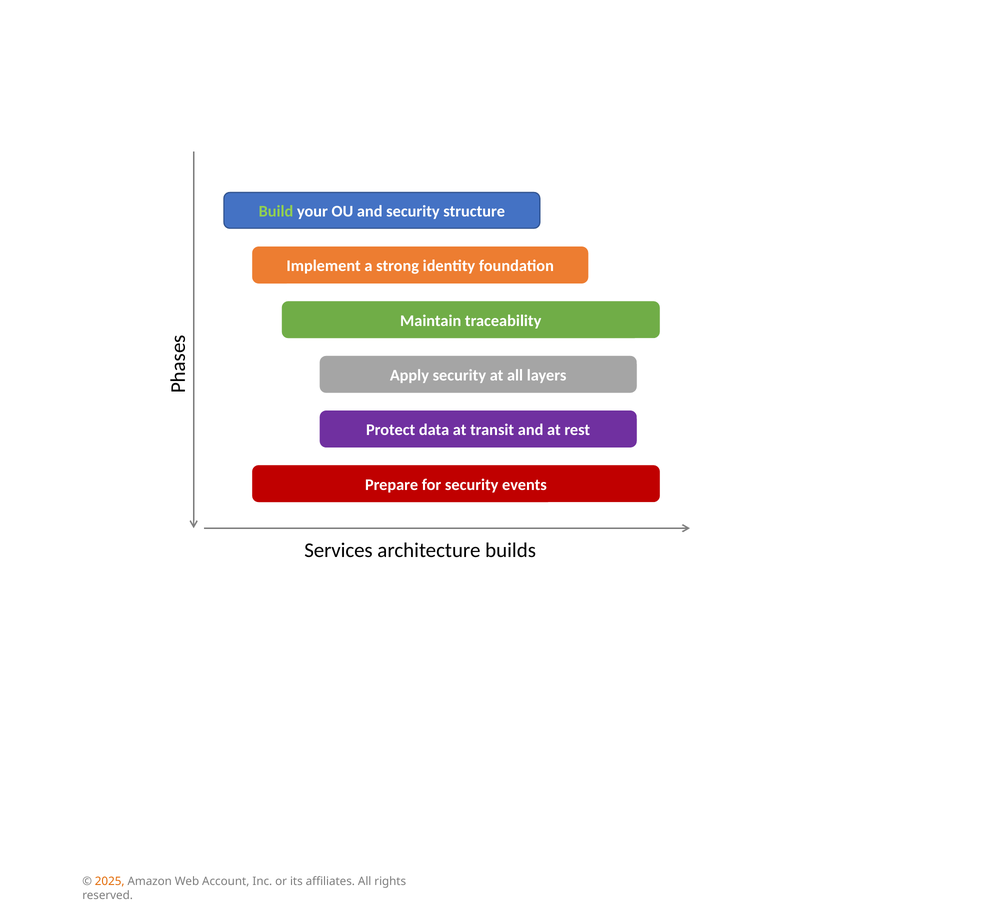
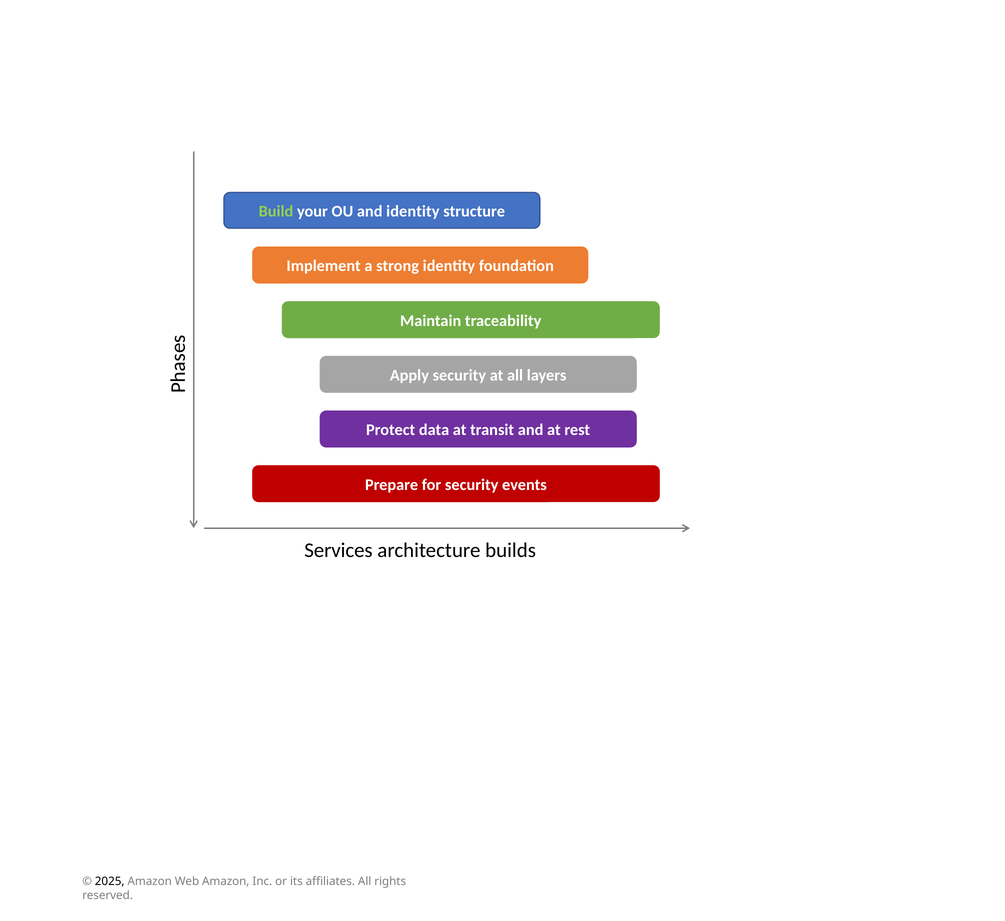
and security: security -> identity (413, 211)
2025 colour: orange -> black (110, 882)
Web Account: Account -> Amazon (226, 882)
